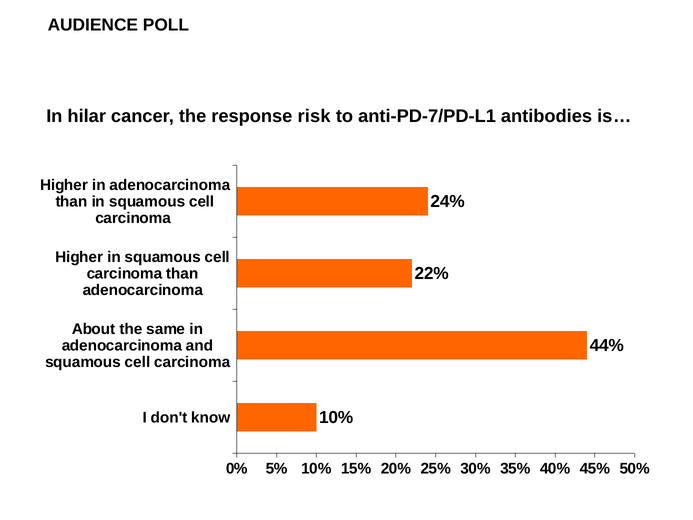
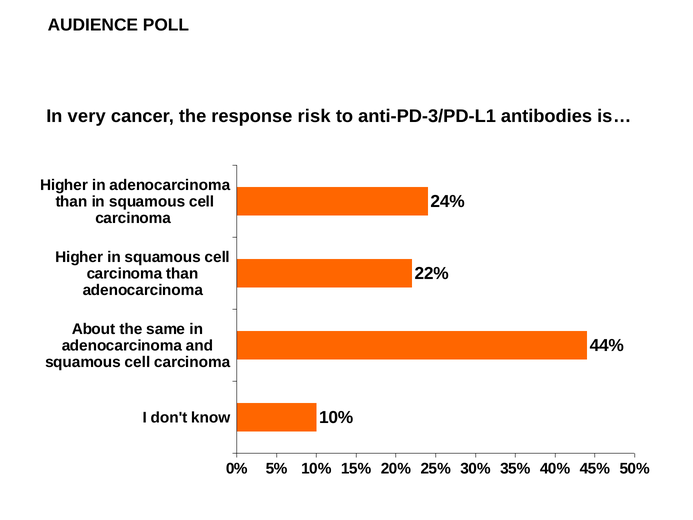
hilar: hilar -> very (87, 116)
anti-PD-7/PD-L1: anti-PD-7/PD-L1 -> anti-PD-3/PD-L1 (427, 116)
